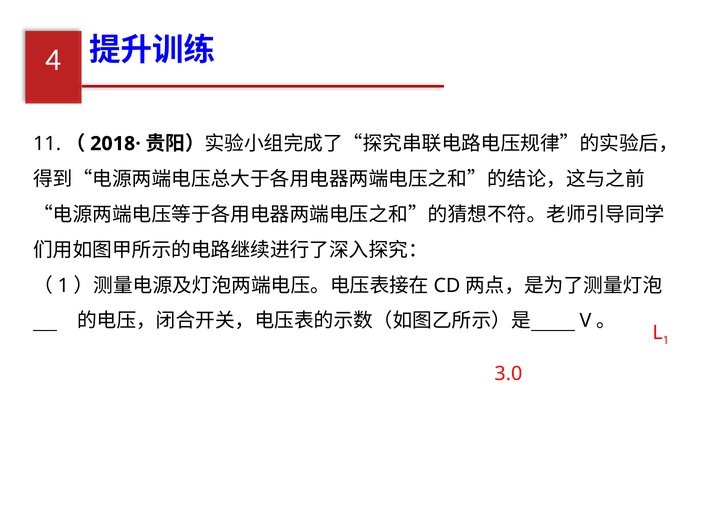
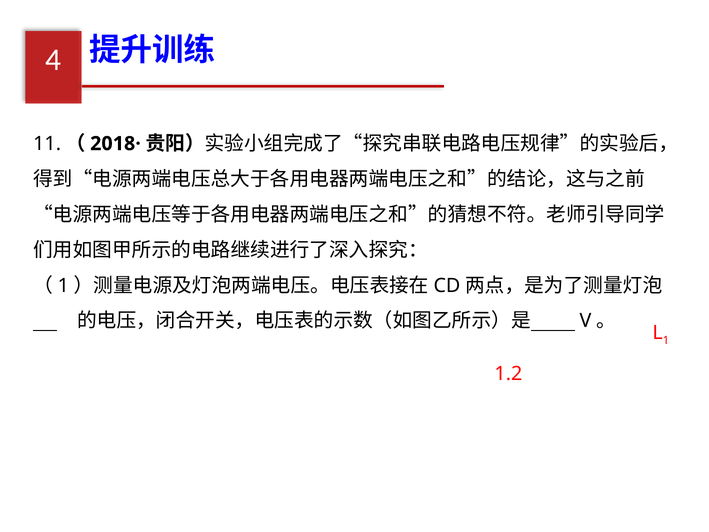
3.0: 3.0 -> 1.2 (508, 374)
